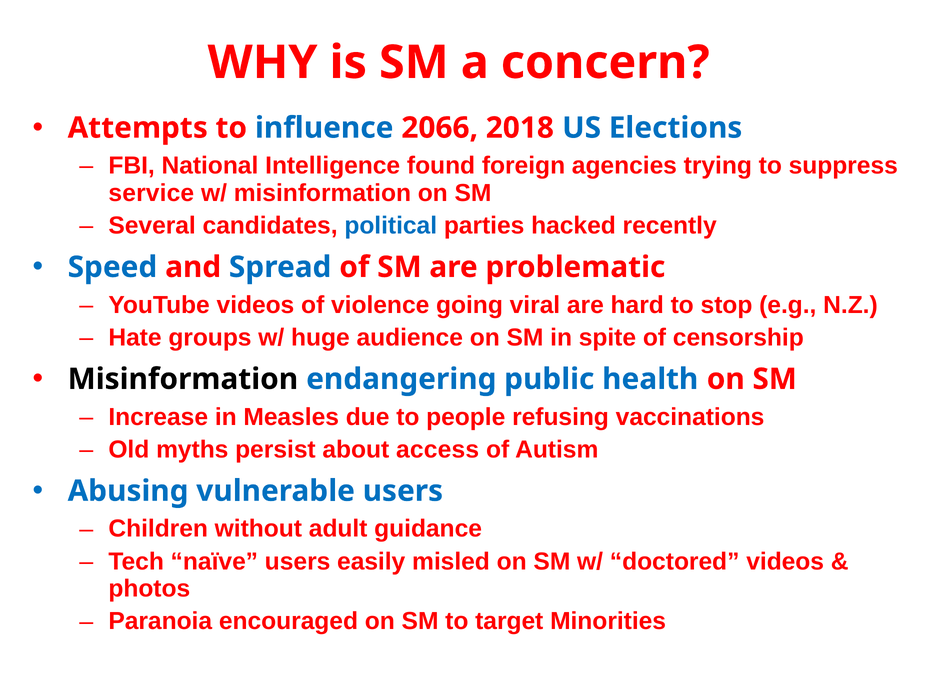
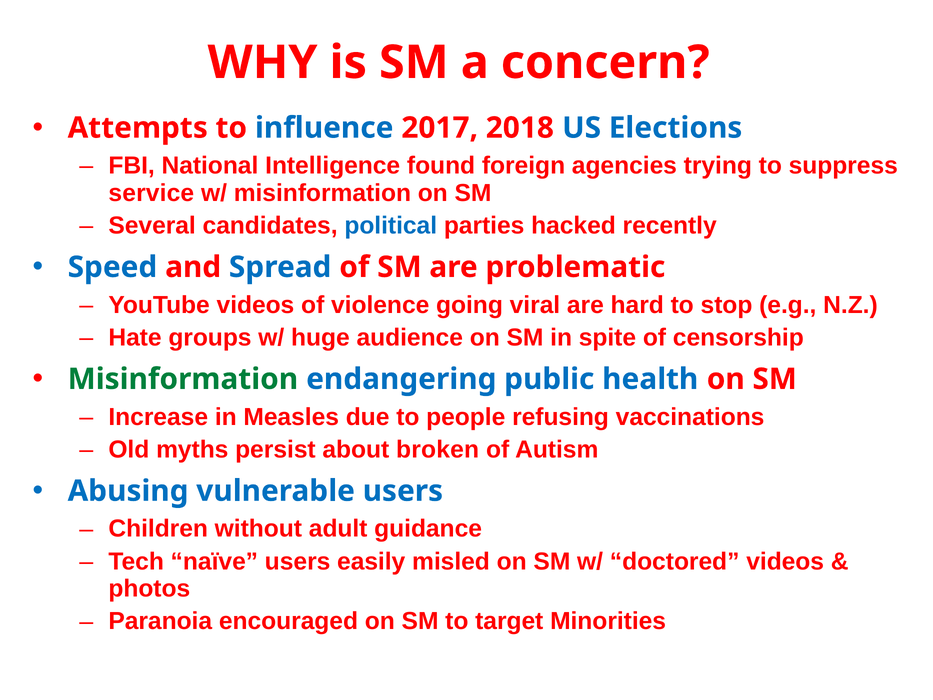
2066: 2066 -> 2017 (440, 128)
Misinformation colour: black -> green (183, 379)
access: access -> broken (438, 449)
